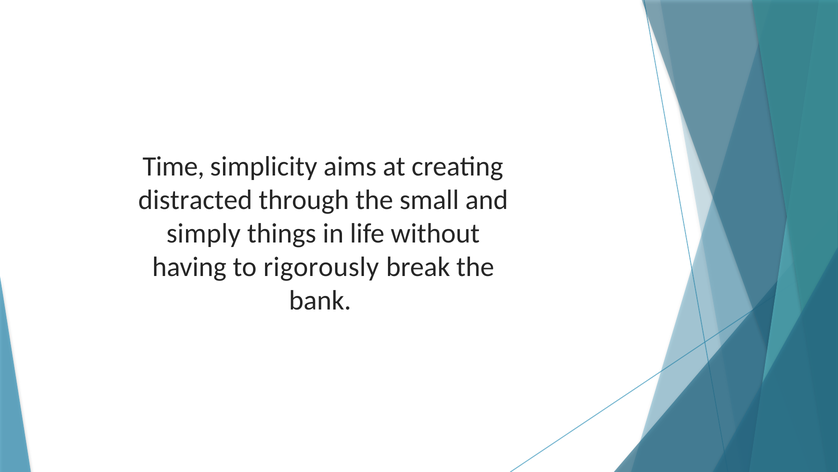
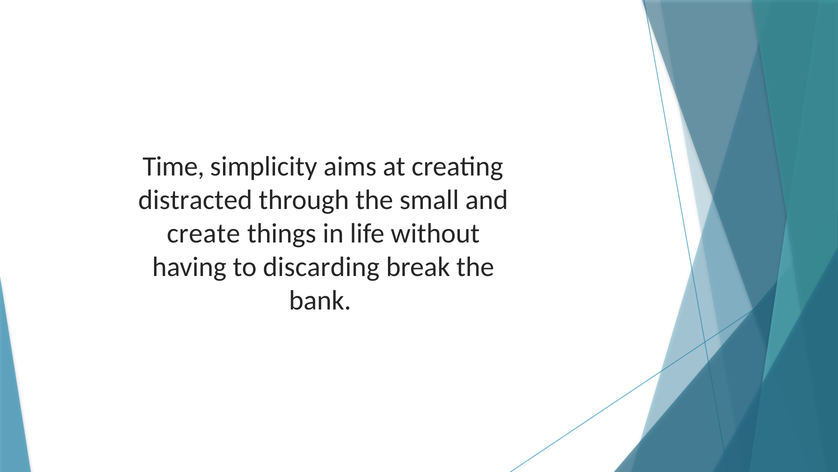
simply: simply -> create (203, 233)
rigorously: rigorously -> discarding (321, 267)
